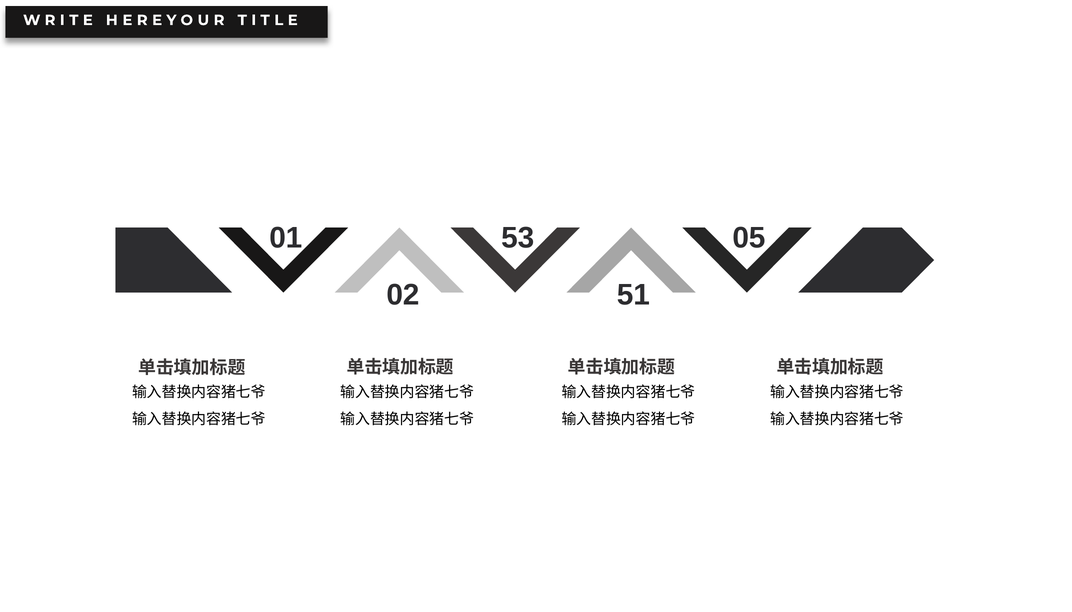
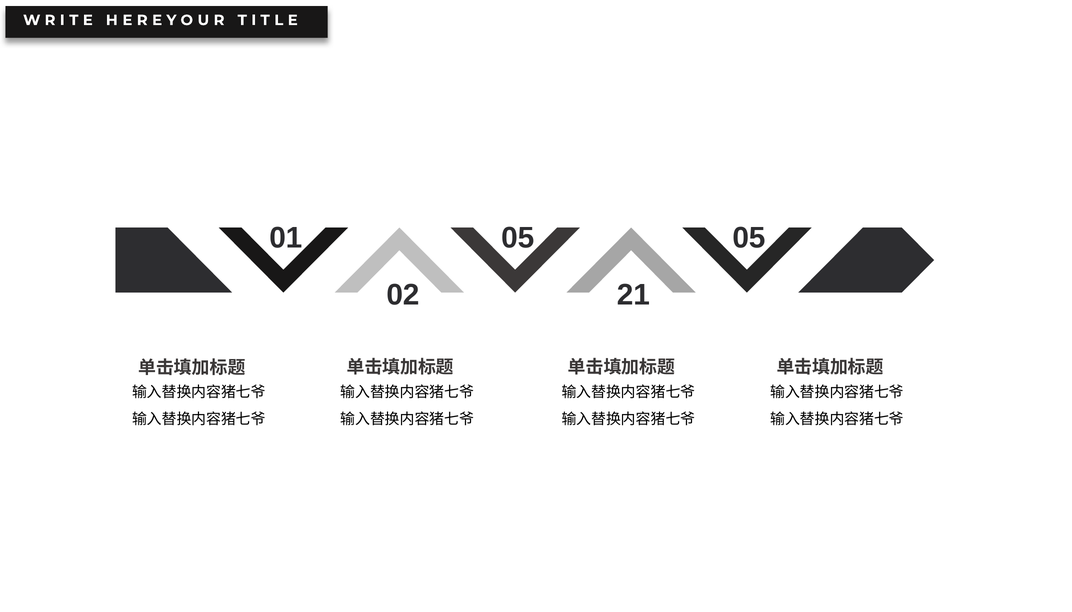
01 53: 53 -> 05 (518, 238)
51: 51 -> 21 (633, 295)
